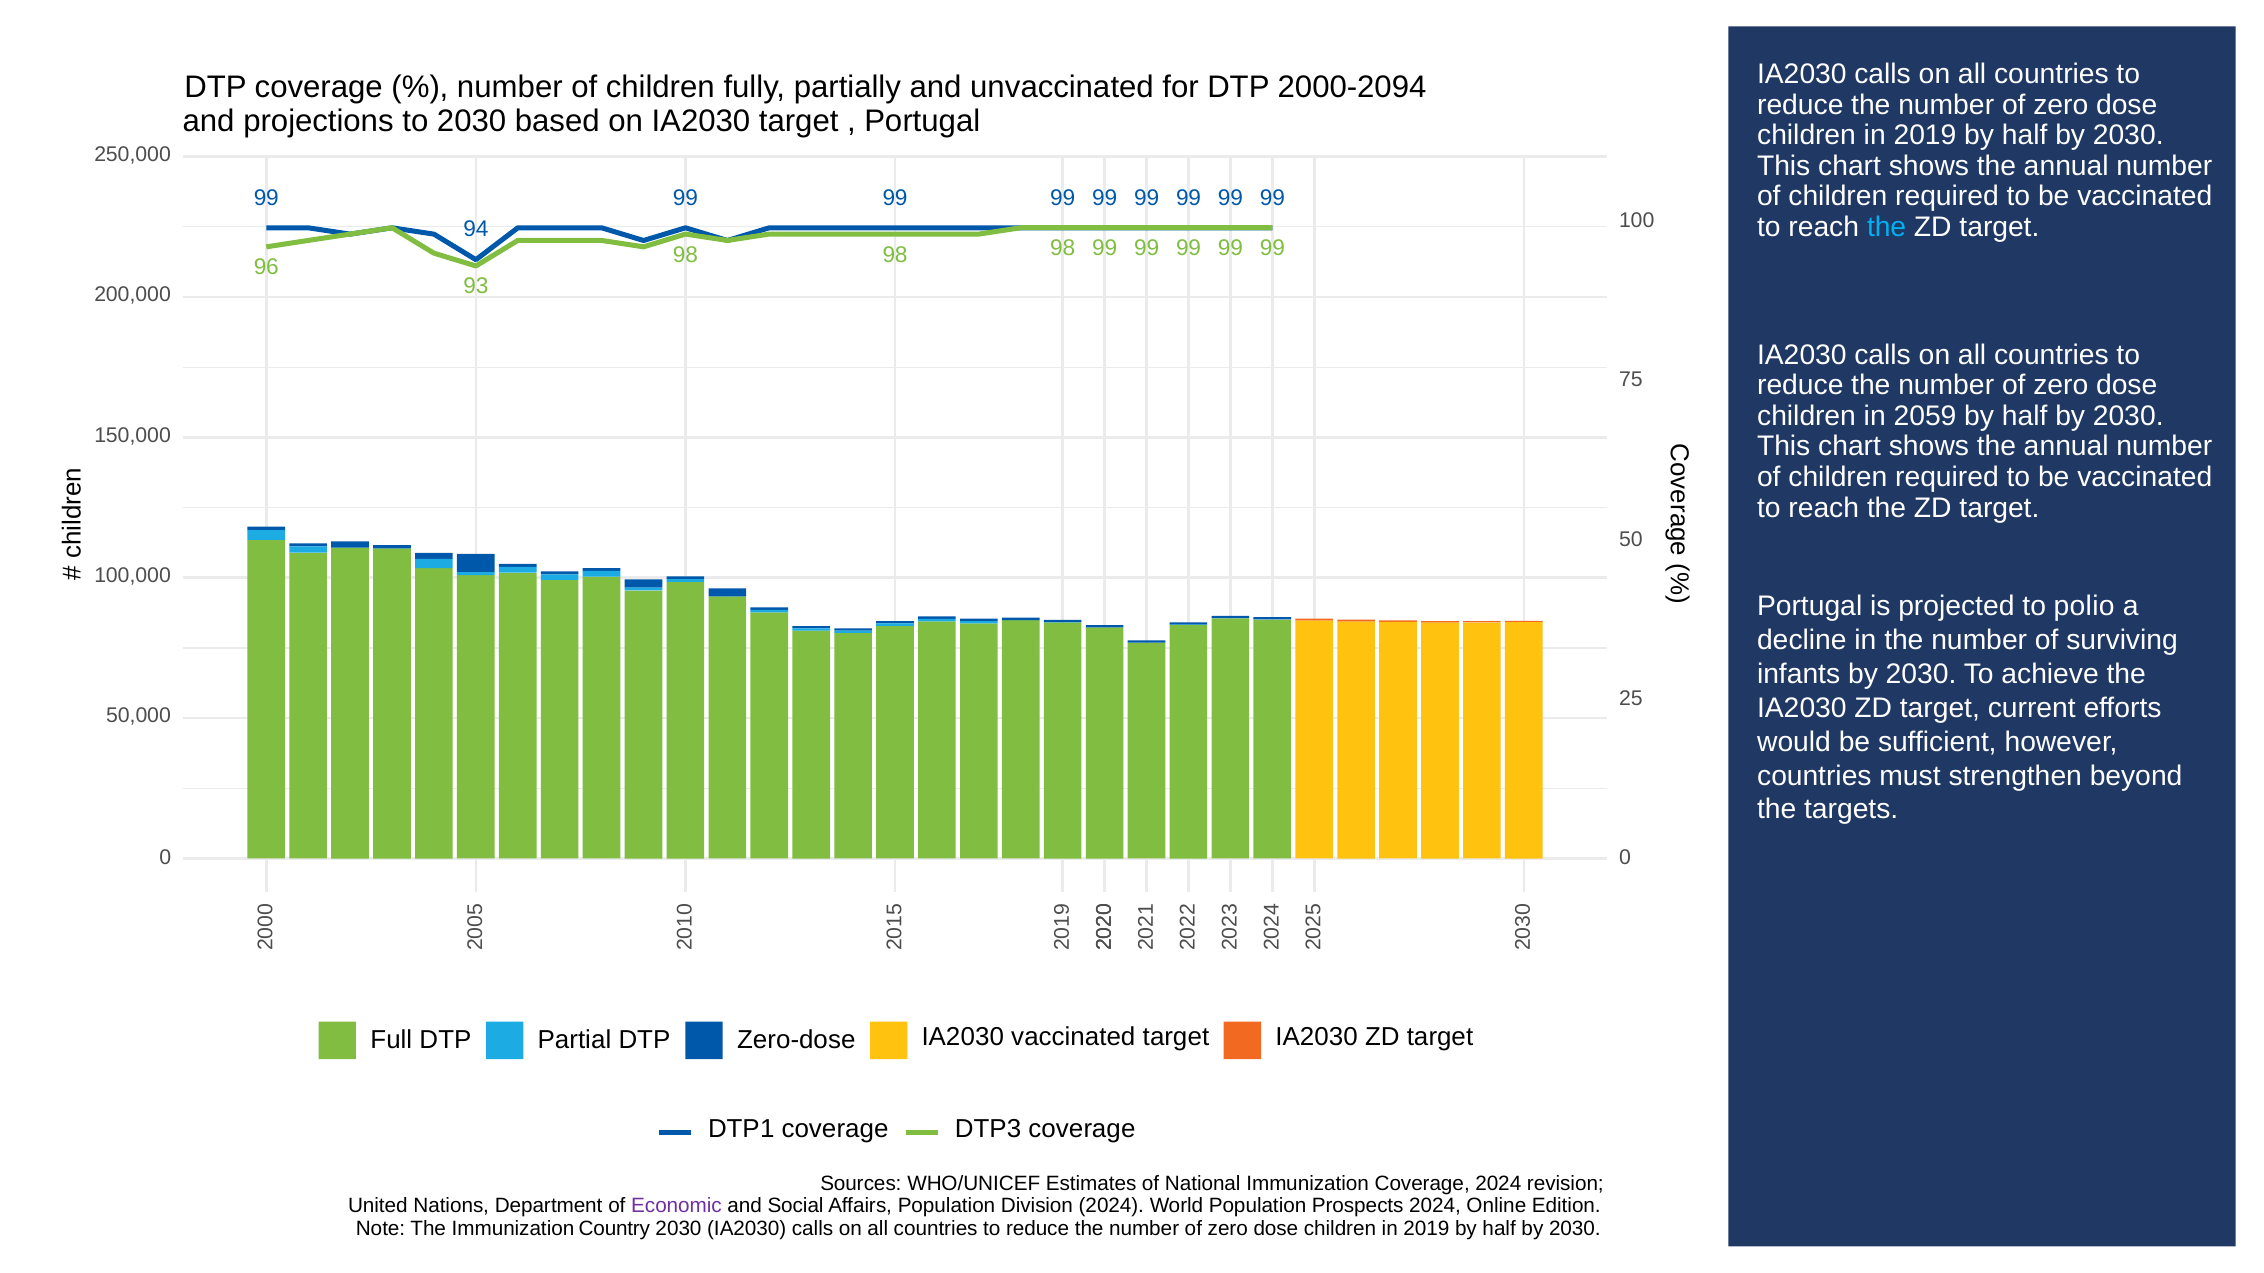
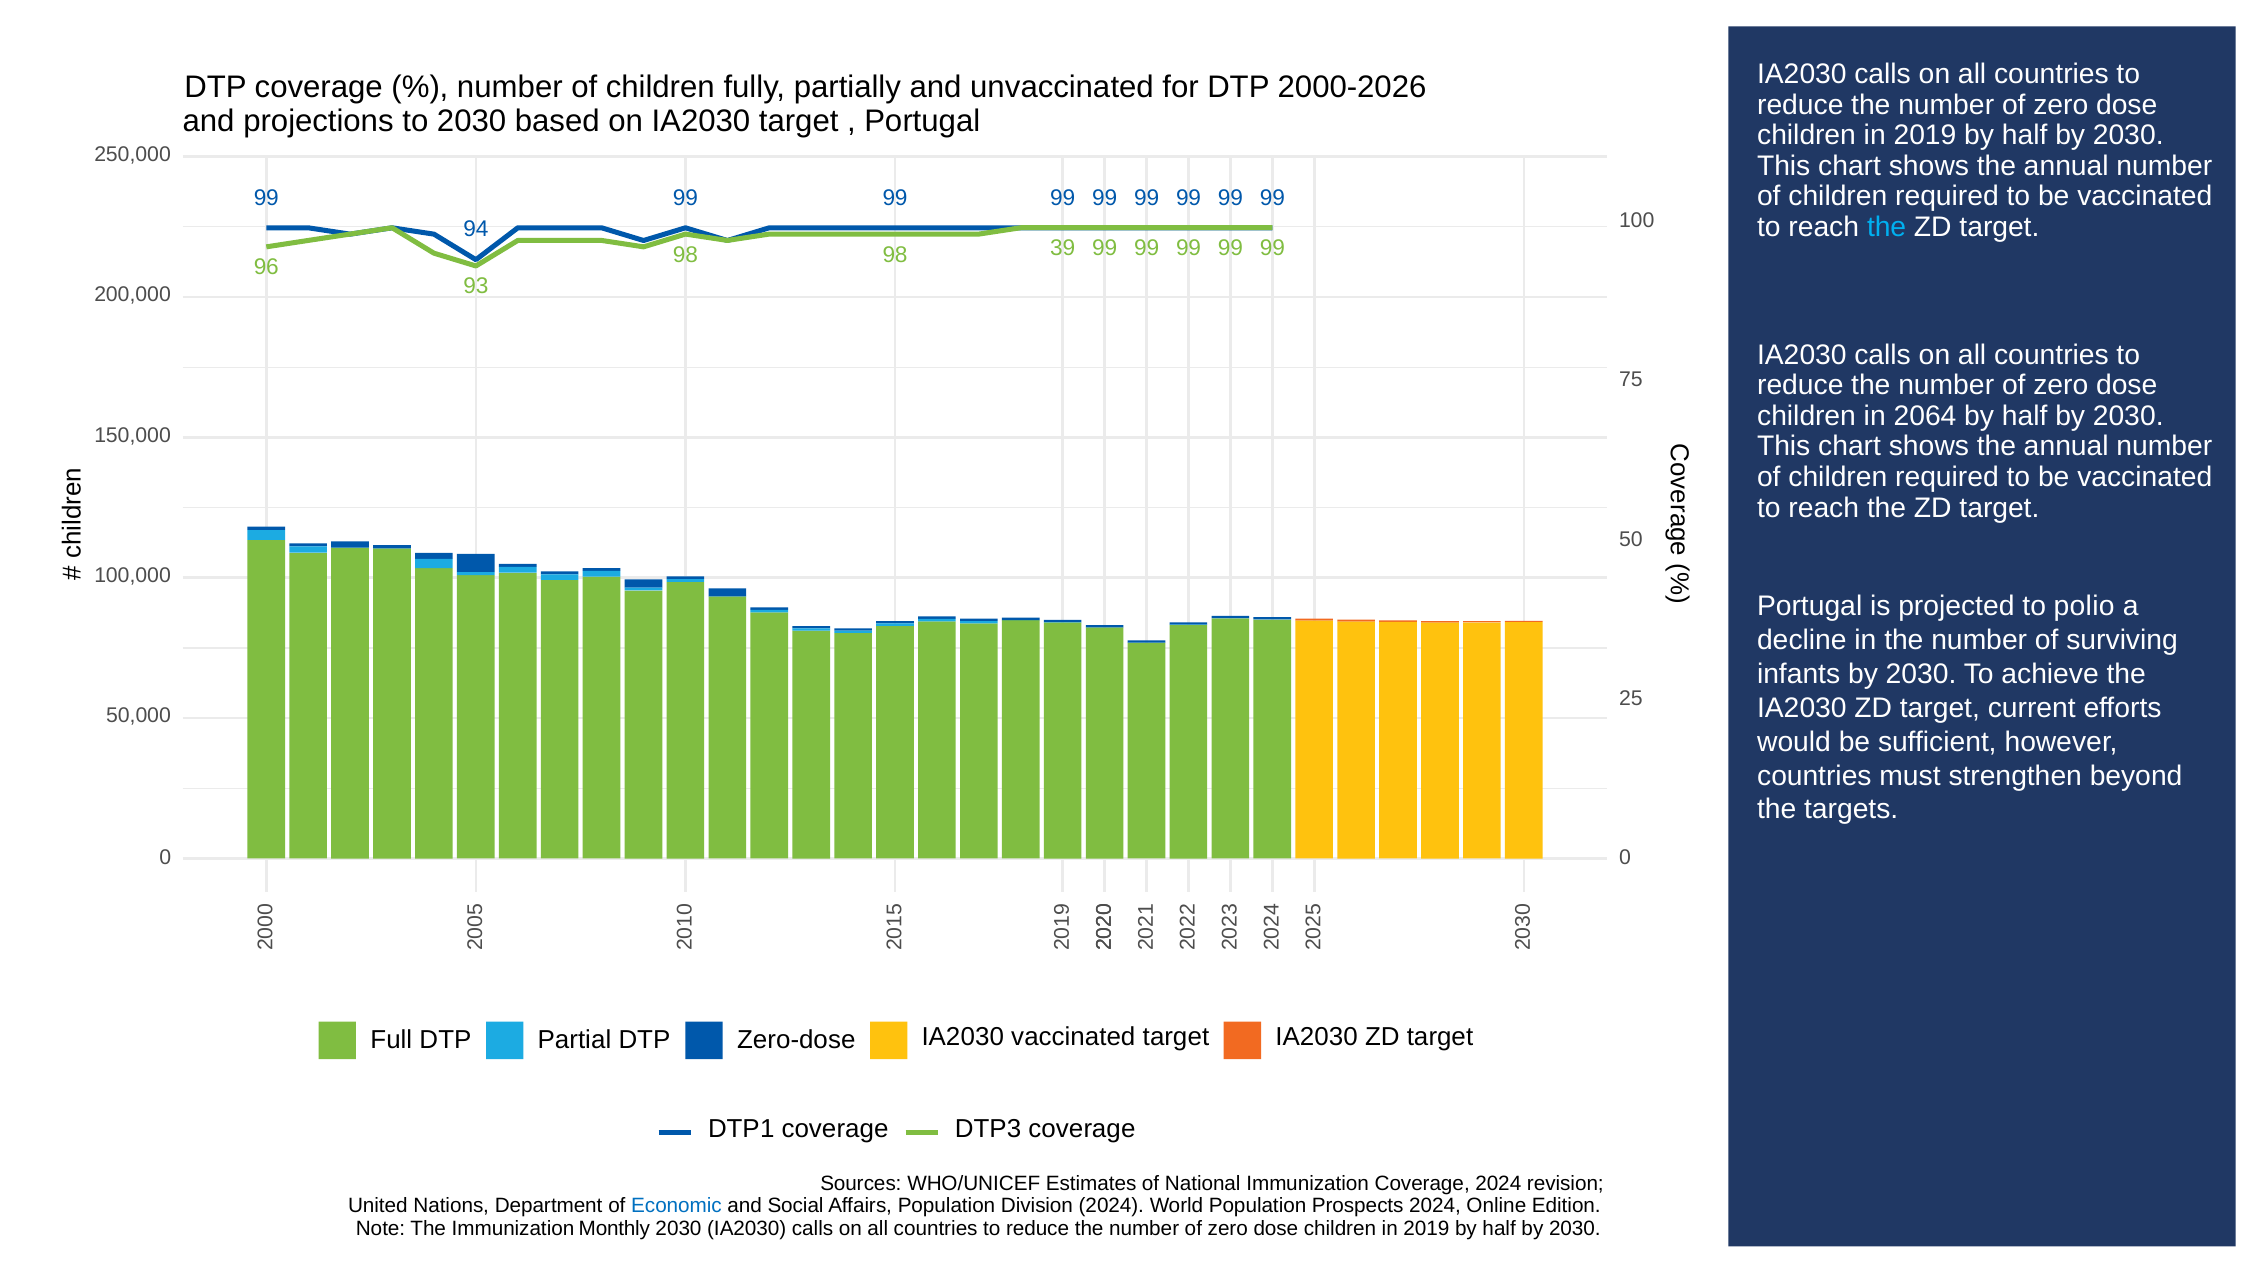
2000-2094: 2000-2094 -> 2000-2026 (1352, 88)
98 98 98: 98 -> 39 (1063, 248)
2059: 2059 -> 2064 (1925, 416)
Economic colour: purple -> blue (677, 1206)
Country: Country -> Monthly (614, 1229)
